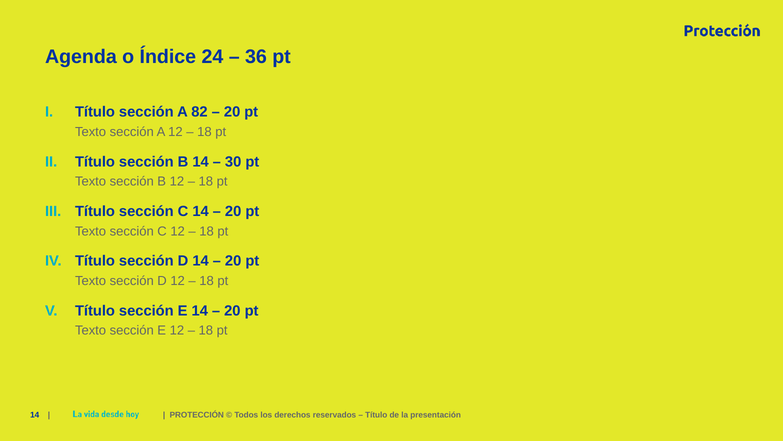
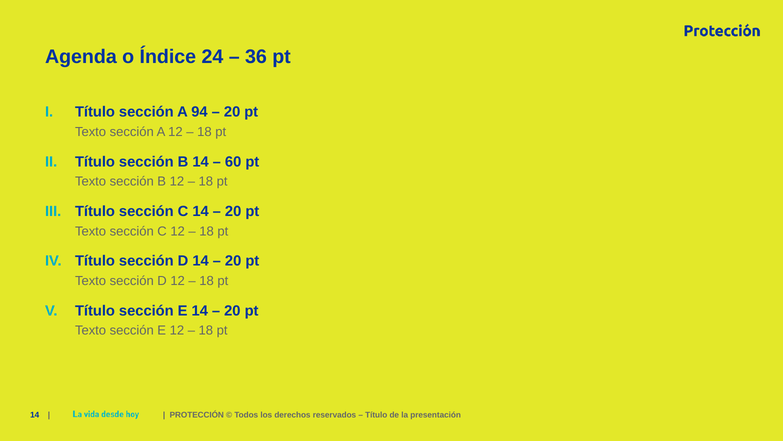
82: 82 -> 94 (199, 112)
30: 30 -> 60 (233, 162)
